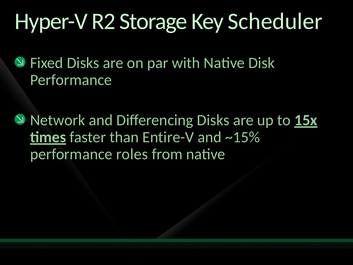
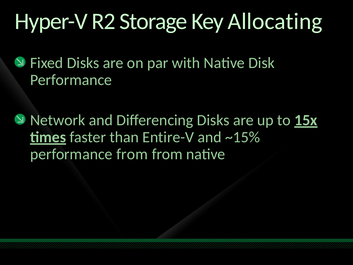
Scheduler: Scheduler -> Allocating (275, 21)
performance roles: roles -> from (132, 154)
